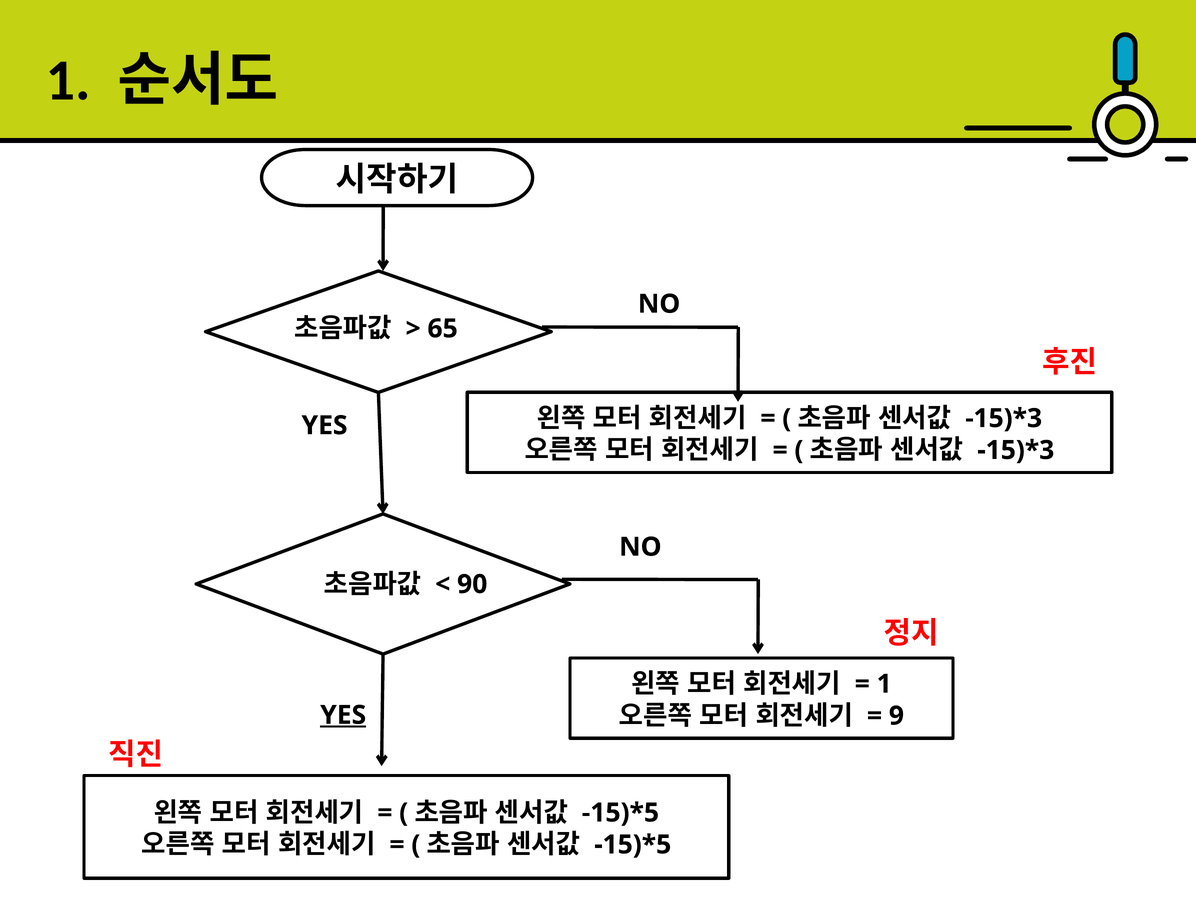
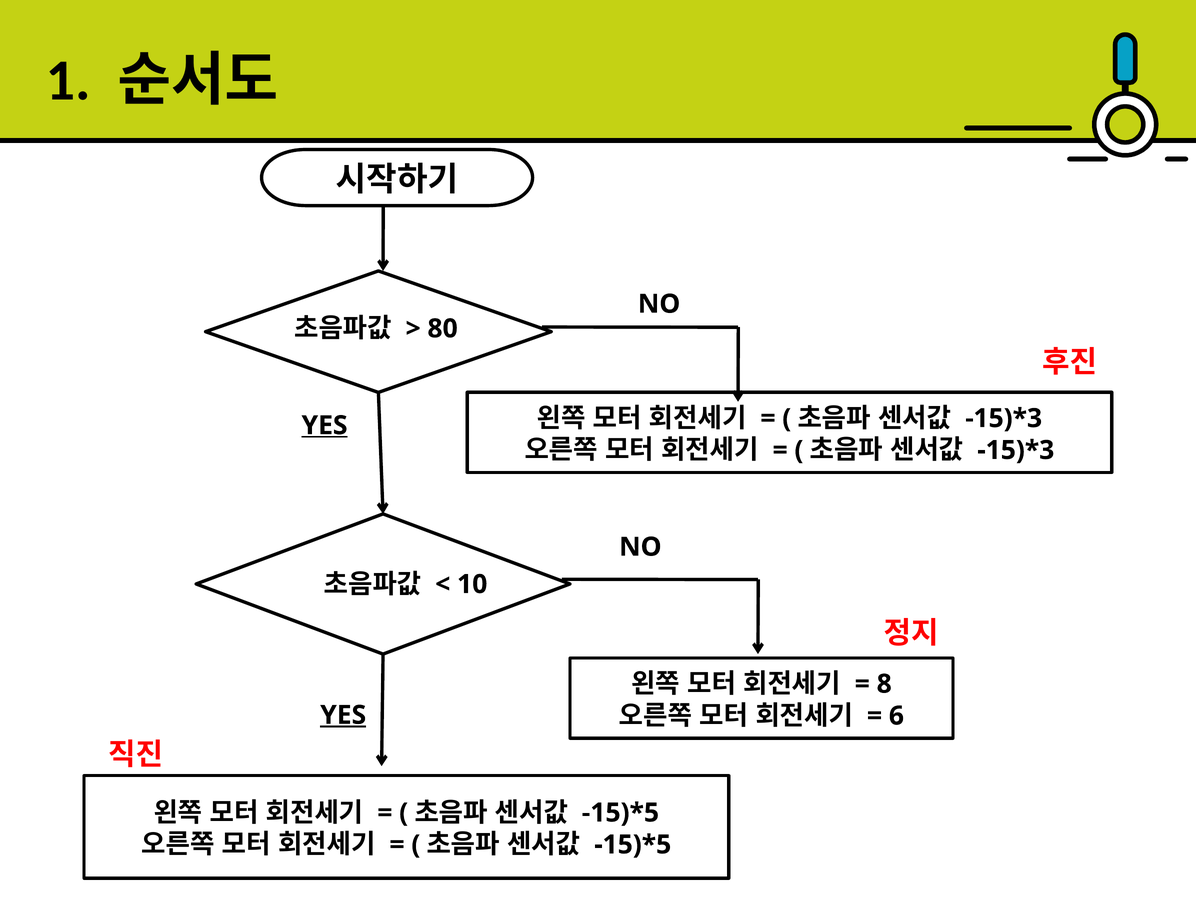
65: 65 -> 80 (443, 329)
YES underline: none -> present (325, 425)
90: 90 -> 10 (472, 584)
1: 1 -> 8 (884, 684)
9: 9 -> 6 (896, 716)
